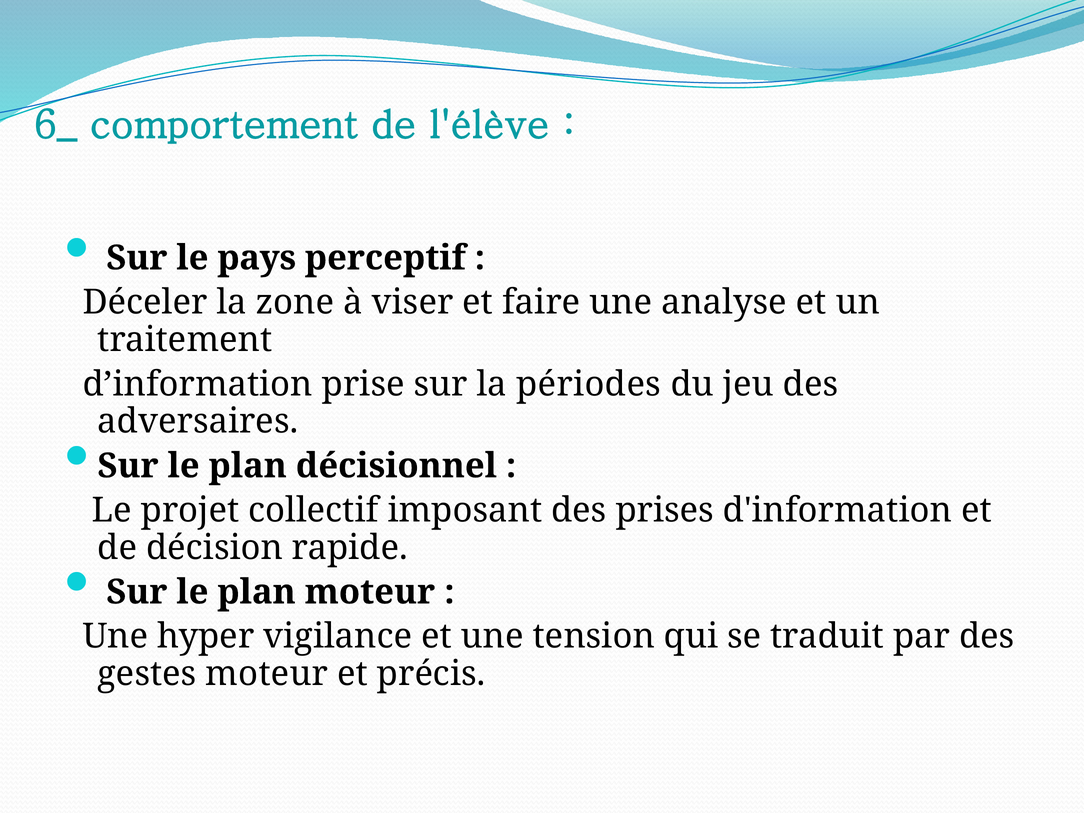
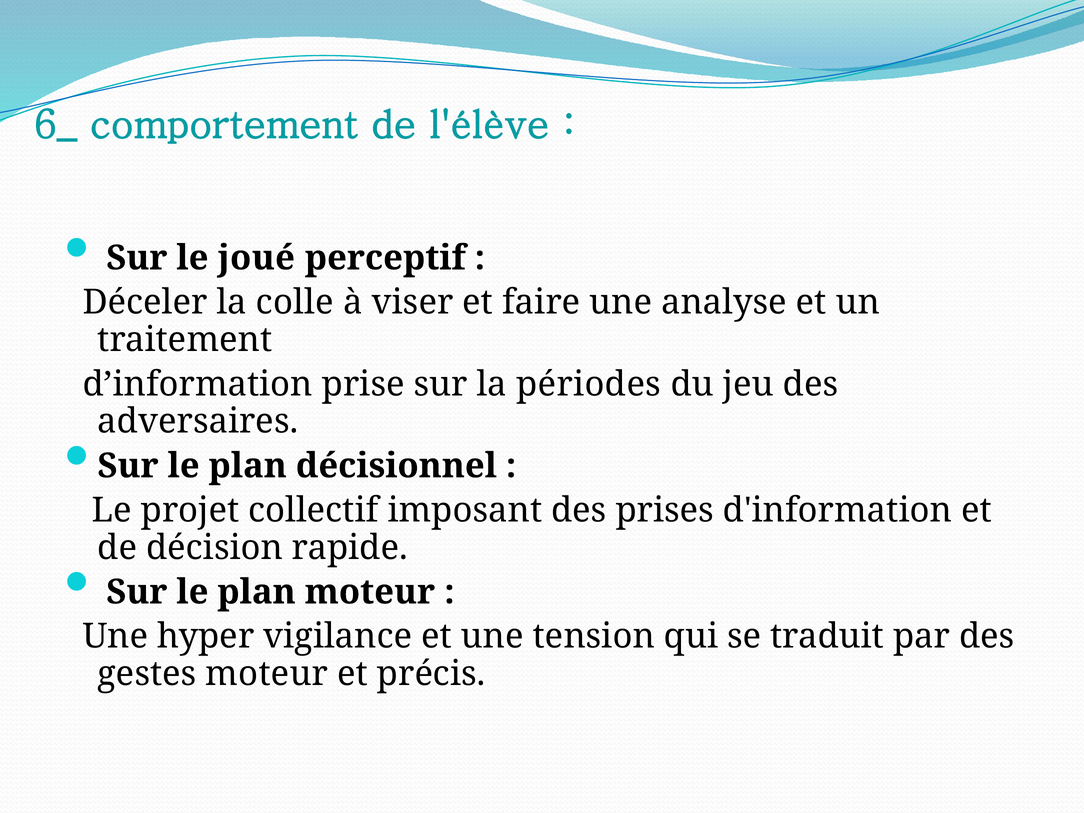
pays: pays -> joué (256, 258)
zone: zone -> colle (295, 302)
